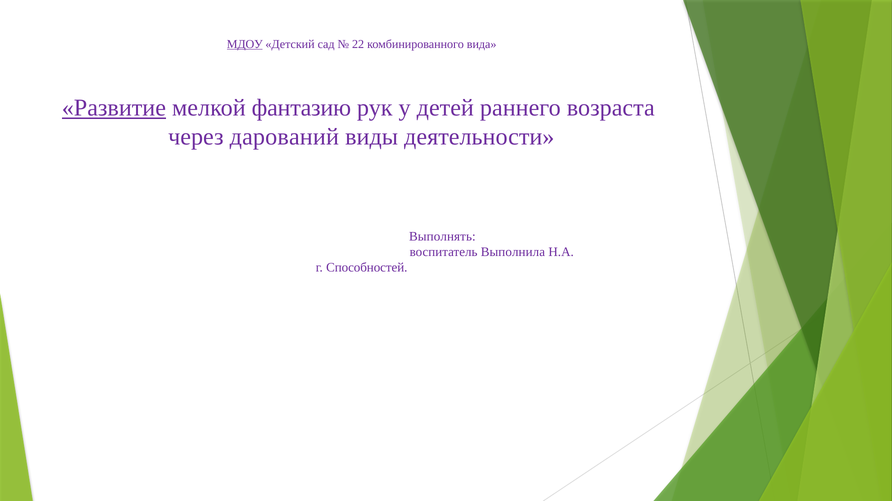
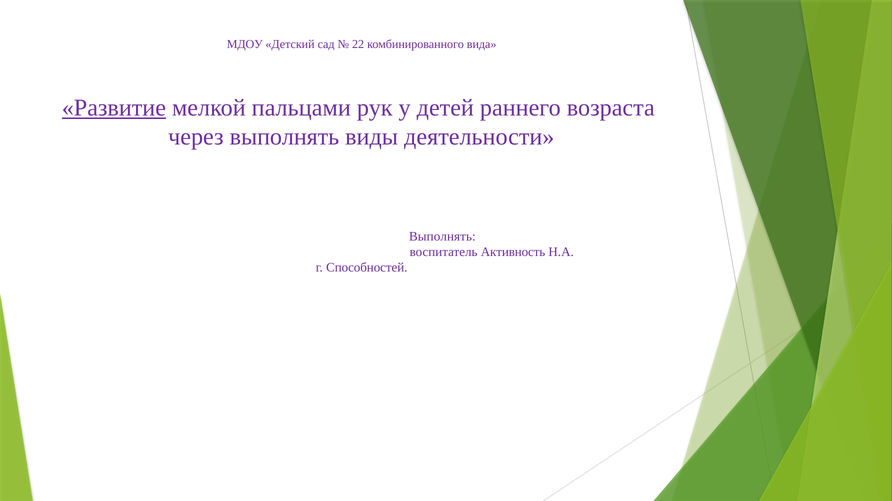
МДОУ underline: present -> none (245, 44)
фантазию: фантазию -> пальцами (301, 108)
через дарований: дарований -> выполнять (284, 137)
Выполнила: Выполнила -> Активность (513, 252)
